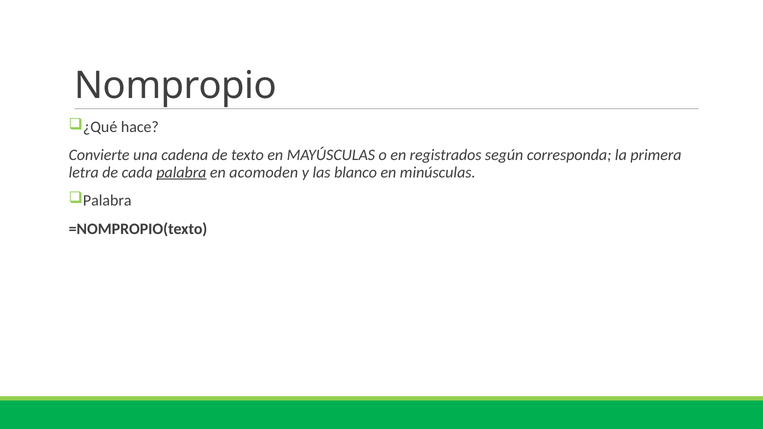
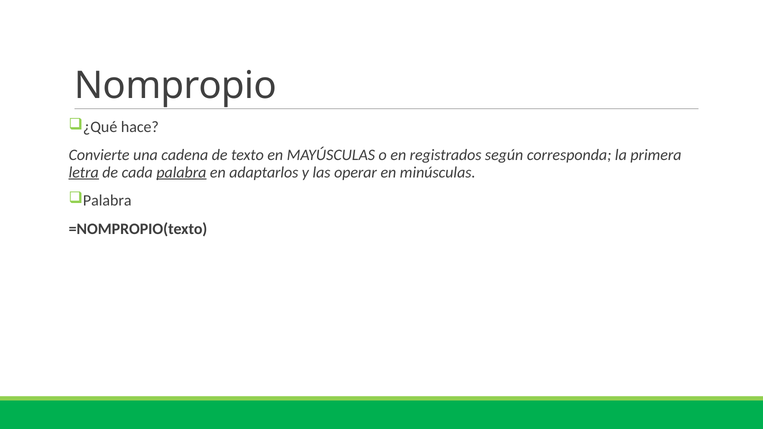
letra underline: none -> present (84, 172)
acomoden: acomoden -> adaptarlos (264, 172)
blanco: blanco -> operar (356, 172)
